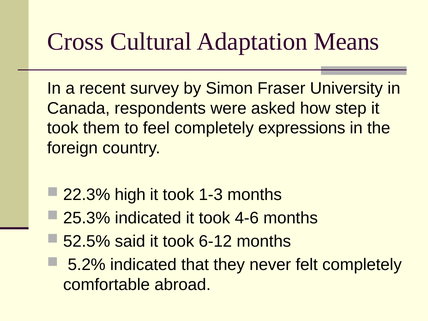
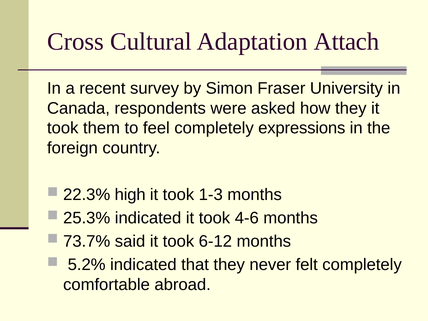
Means: Means -> Attach (347, 42)
how step: step -> they (351, 108)
52.5%: 52.5% -> 73.7% (87, 241)
